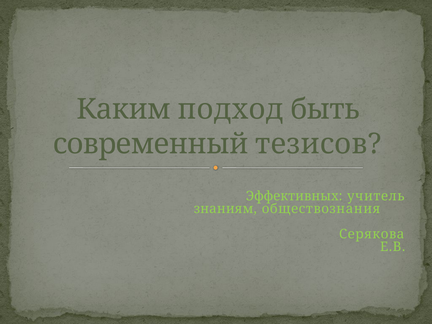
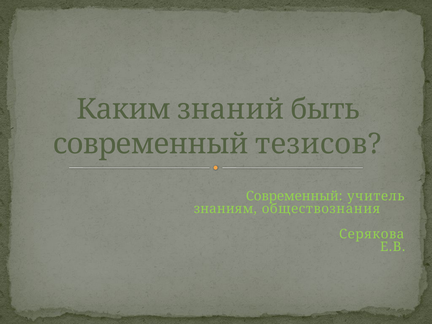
подход: подход -> знаний (231, 109)
Эффективных: Эффективных -> Современный (294, 196)
